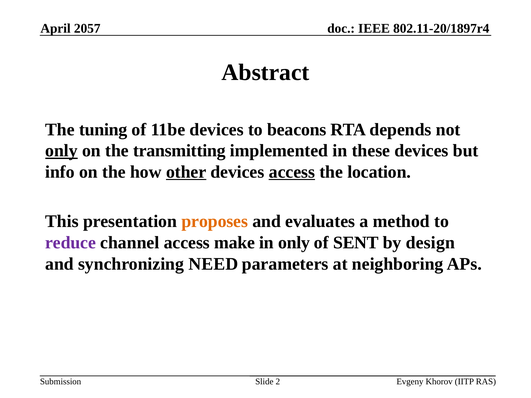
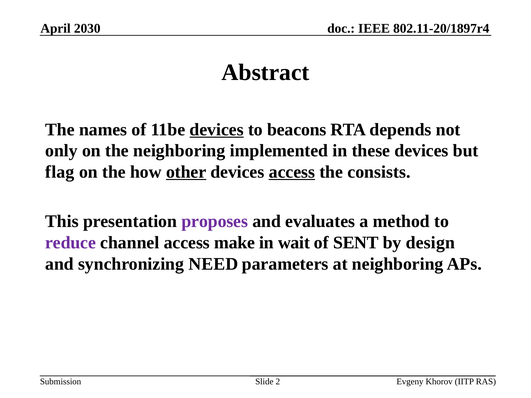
2057: 2057 -> 2030 (87, 28)
tuning: tuning -> names (103, 130)
devices underline: none -> present (217, 130)
only underline: present -> none (61, 151)
the transmitting: transmitting -> neighboring (179, 151)
info: info -> flag (60, 172)
location: location -> consists (379, 172)
proposes colour: orange -> purple (215, 222)
in only: only -> wait (294, 243)
